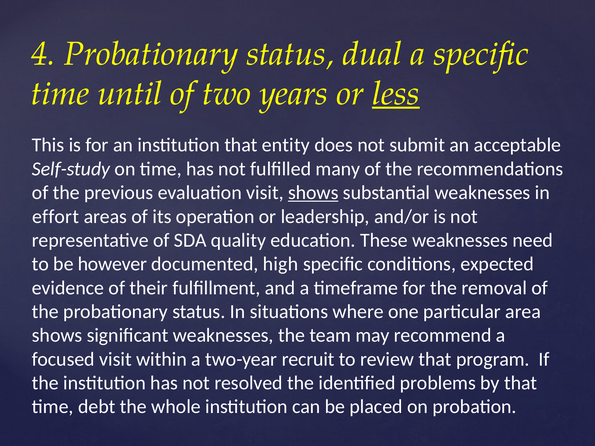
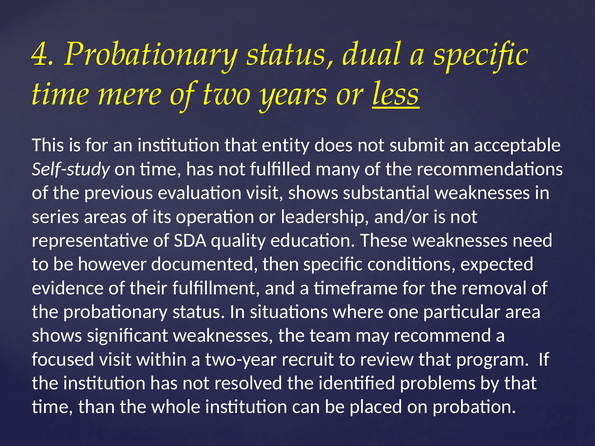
until: until -> mere (130, 94)
shows underline: present -> none (313, 193)
effort: effort -> series (56, 217)
high: high -> then (281, 264)
debt: debt -> than (97, 407)
